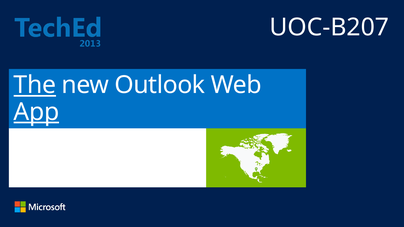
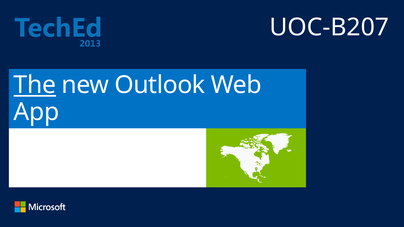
App underline: present -> none (37, 112)
